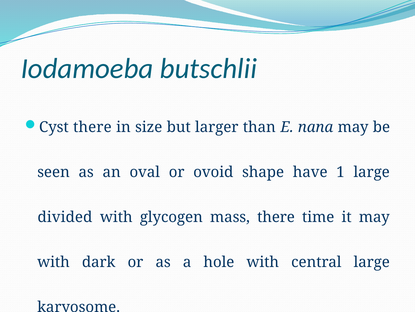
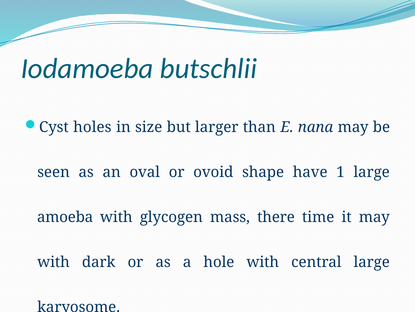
Cyst there: there -> holes (92, 127)
divided: divided -> amoeba (65, 217)
